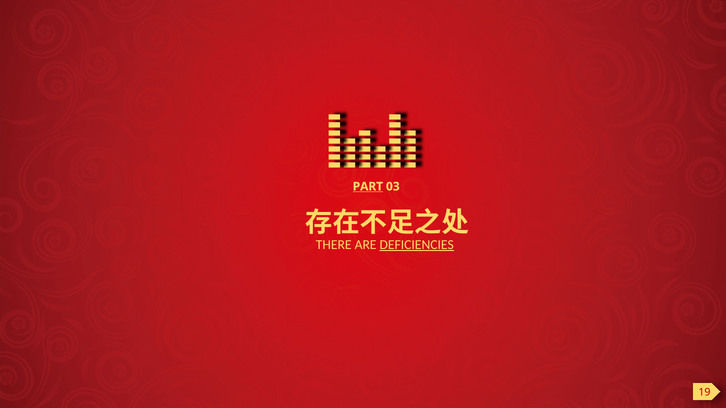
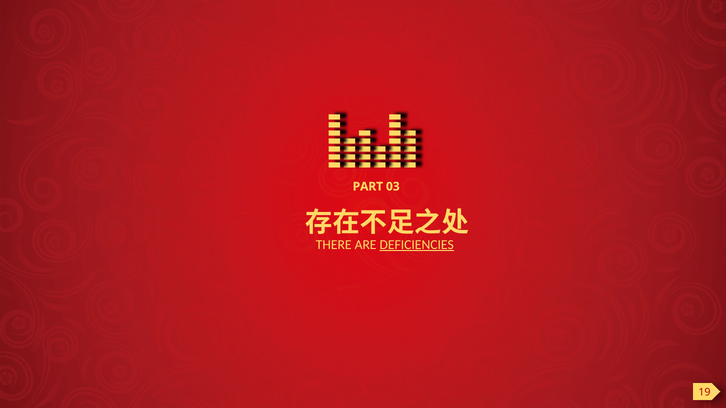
PART underline: present -> none (368, 187)
